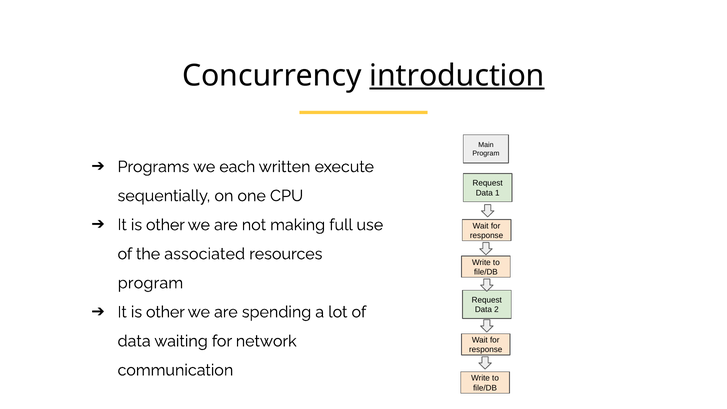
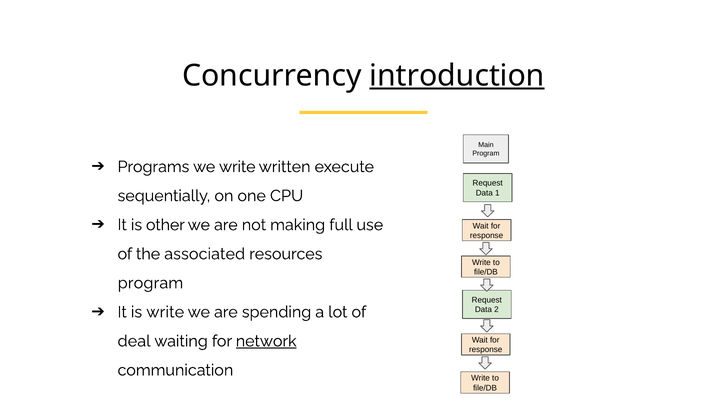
we each: each -> write (237, 167)
other: other -> write (165, 312)
data: data -> deal (134, 341)
network underline: none -> present (266, 341)
